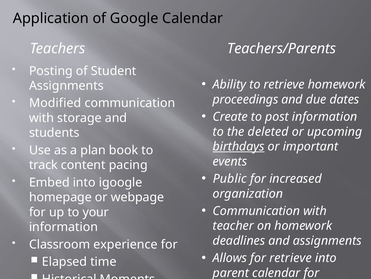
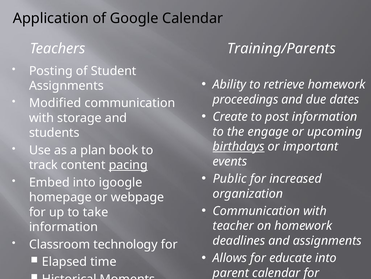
Teachers/Parents: Teachers/Parents -> Training/Parents (281, 49)
deleted: deleted -> engage (268, 131)
pacing underline: none -> present (128, 165)
your: your -> take (96, 212)
experience: experience -> technology (126, 244)
for retrieve: retrieve -> educate (291, 257)
